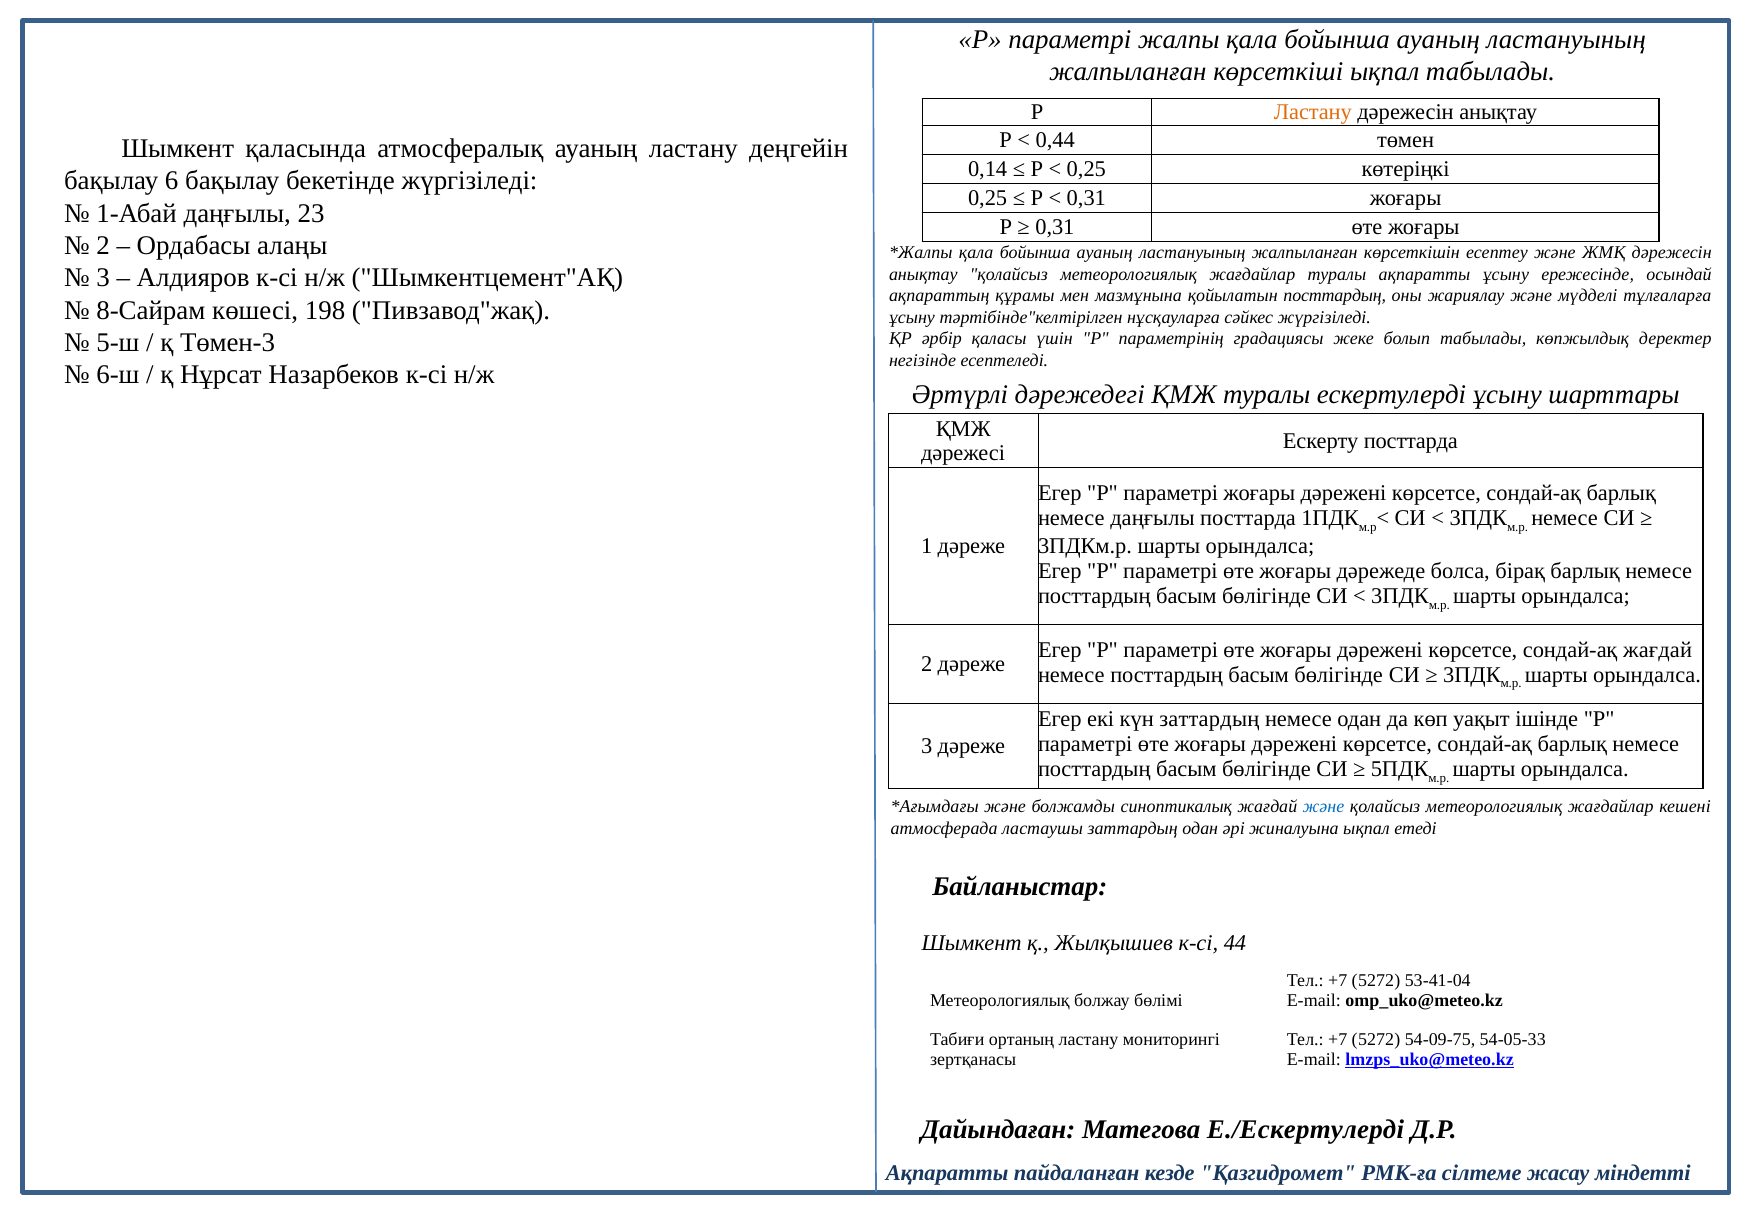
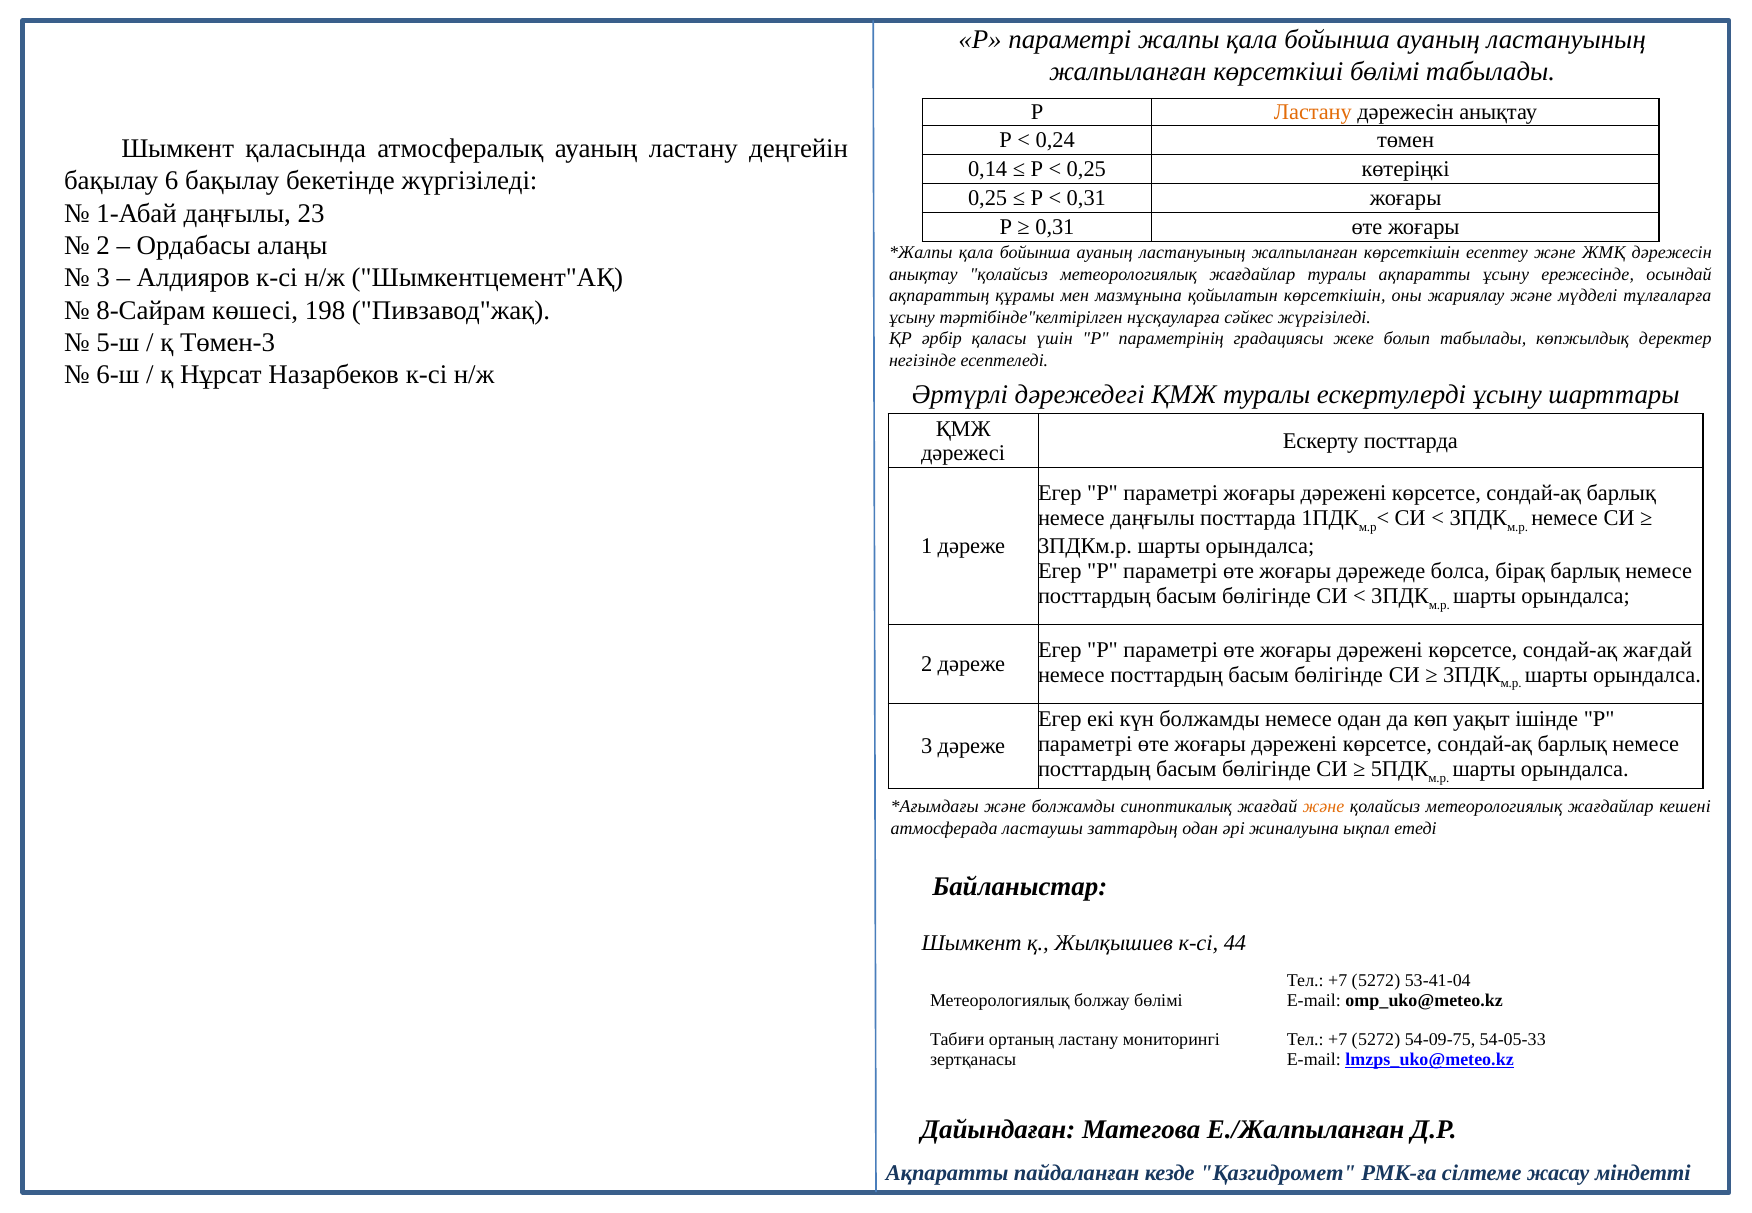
көрсеткіші ықпал: ықпал -> бөлімі (1385, 72)
0,44: 0,44 -> 0,24 (1055, 140)
қойылатын посттардың: посттардың -> көрсеткішін (1335, 296)
күн заттардың: заттардың -> болжамды (1209, 719)
және colour: blue -> orange (1324, 807)
Е./Ескертулерді: Е./Ескертулерді -> Е./Жалпыланған (1306, 1130)
